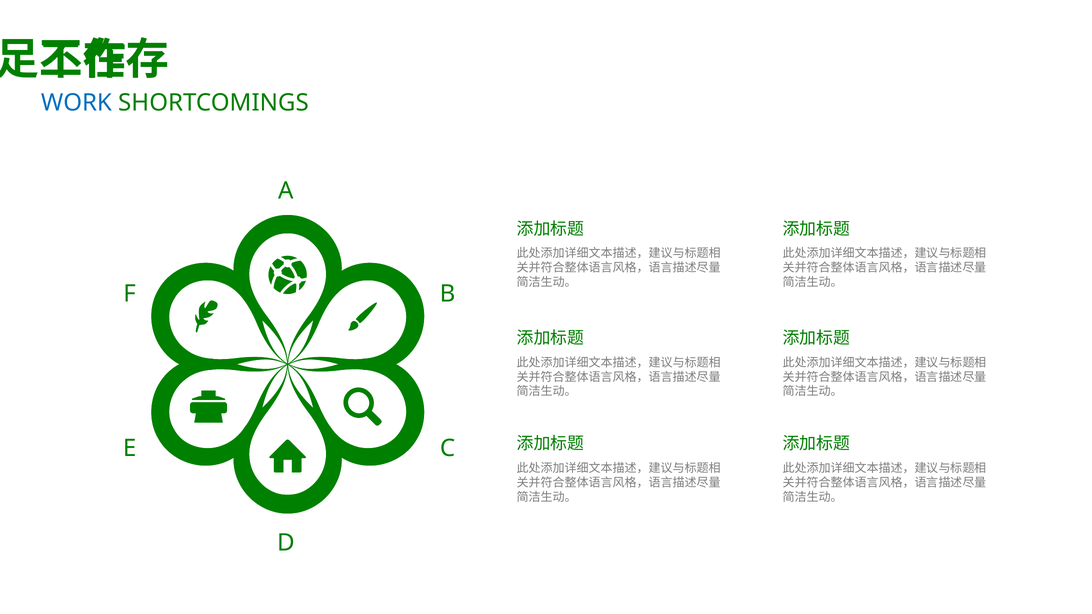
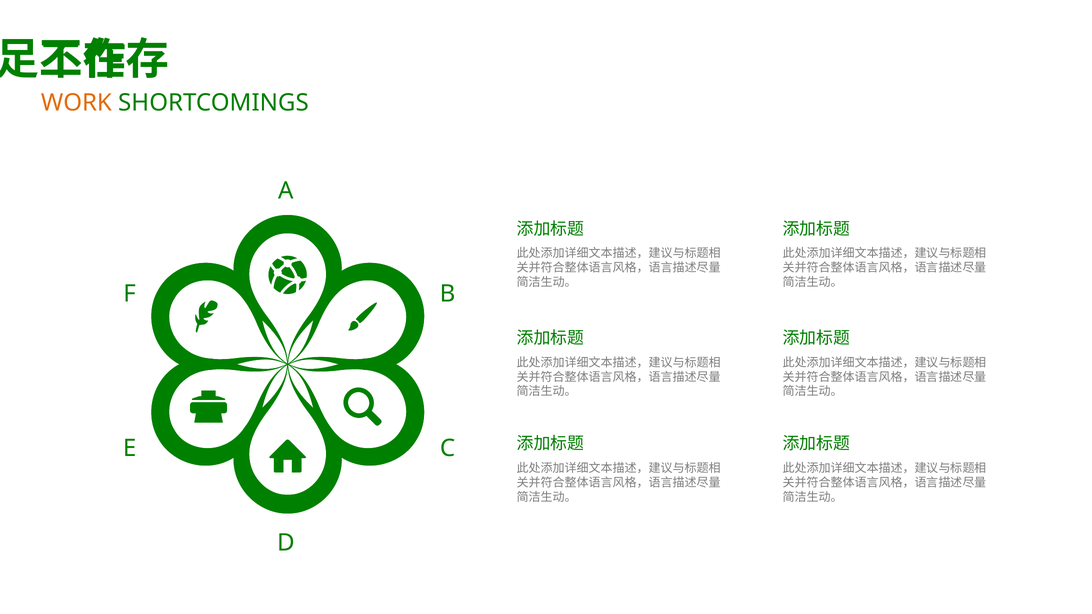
WORK colour: blue -> orange (76, 103)
